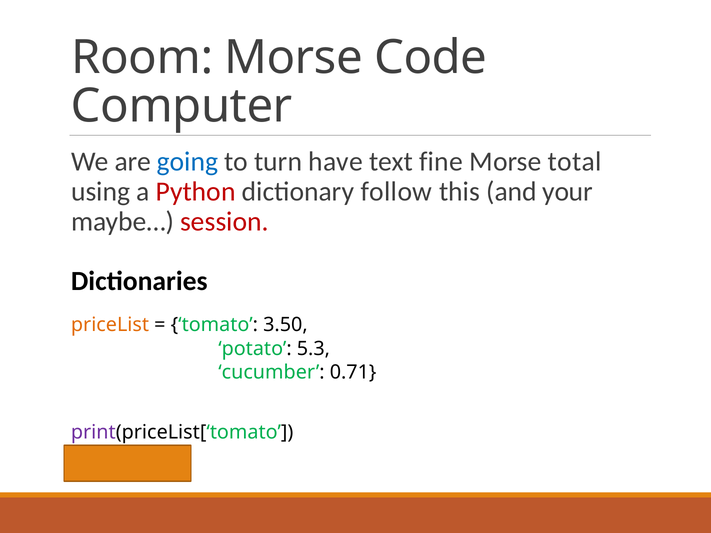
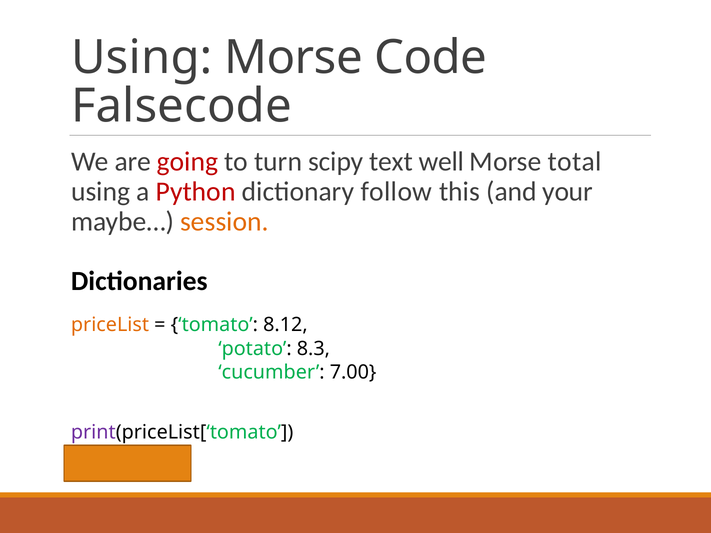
Room: Room -> Using (142, 58)
Computer: Computer -> Falsecode (181, 106)
going colour: blue -> red (188, 162)
have: have -> scipy (336, 162)
fine: fine -> well (441, 162)
session colour: red -> orange (224, 222)
3.50: 3.50 -> 8.12 (285, 325)
5.3: 5.3 -> 8.3 (313, 349)
0.71: 0.71 -> 7.00 (353, 373)
